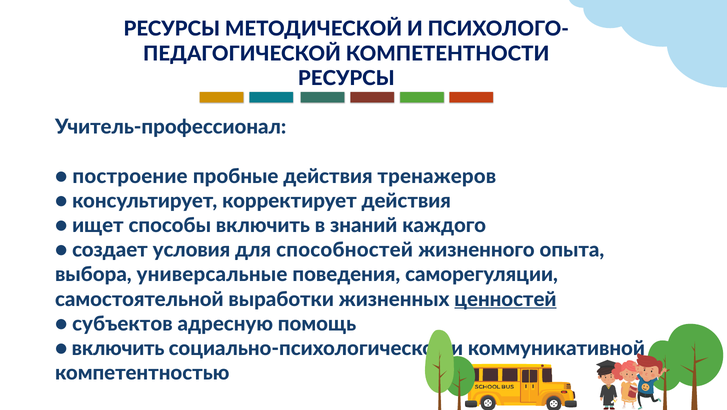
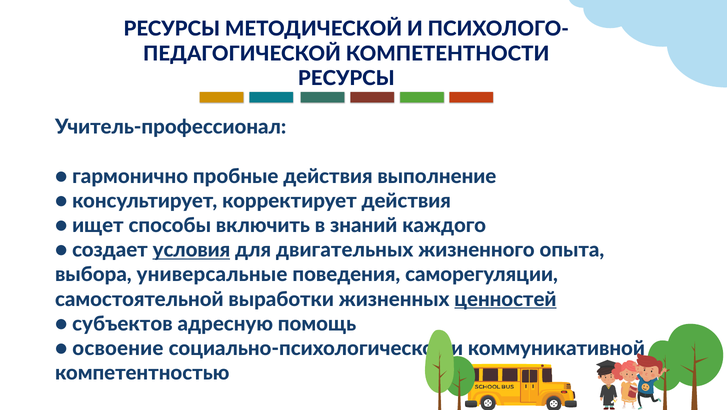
построение: построение -> гармонично (130, 176)
тренажеров: тренажеров -> выполнение (437, 176)
условия underline: none -> present (191, 250)
способностей: способностей -> двигательных (345, 250)
включить: включить -> освоение (118, 348)
